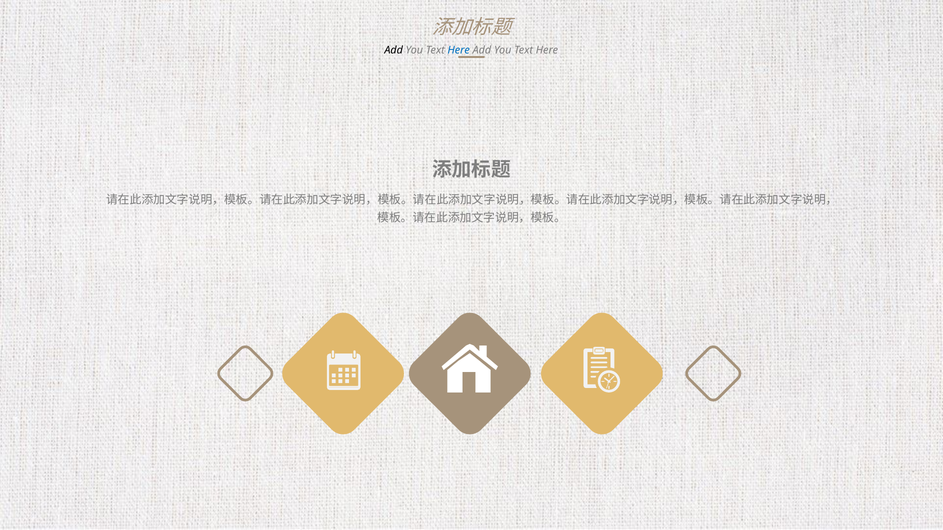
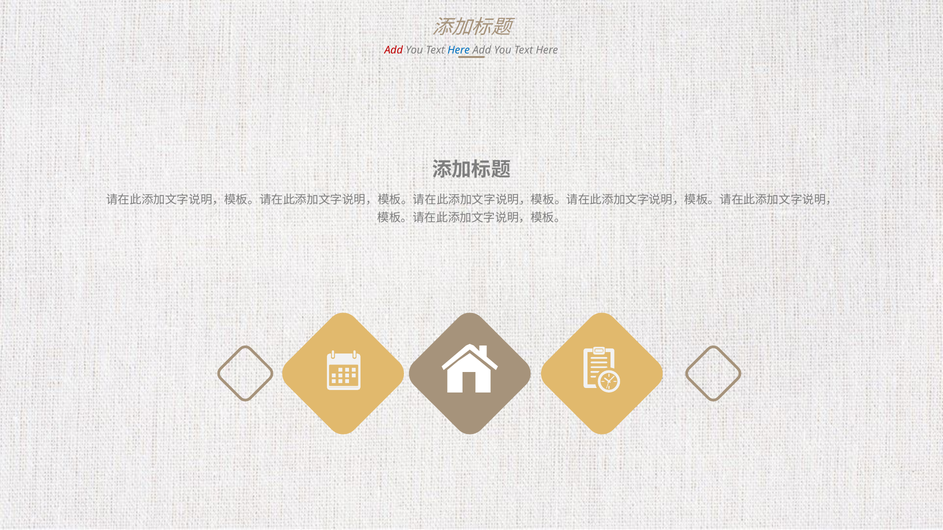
Add colour: black -> red (394, 50)
